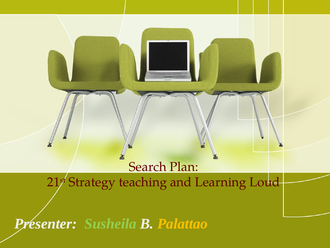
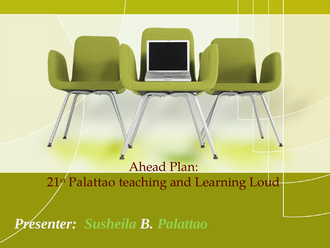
Search: Search -> Ahead (148, 166)
21st Strategy: Strategy -> Palattao (92, 182)
Palattao colour: yellow -> light green (183, 223)
